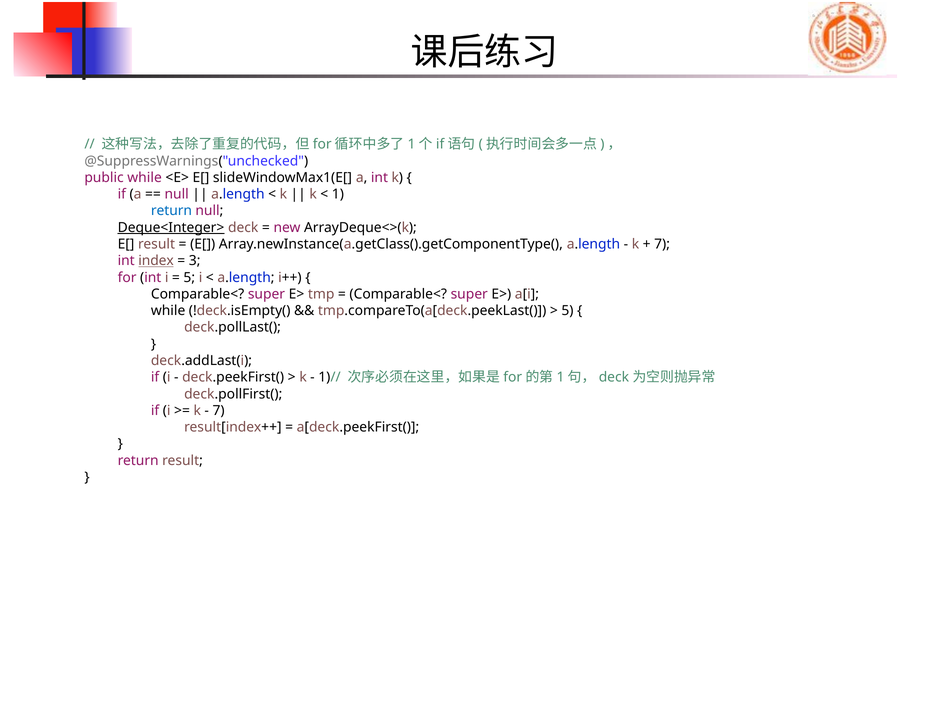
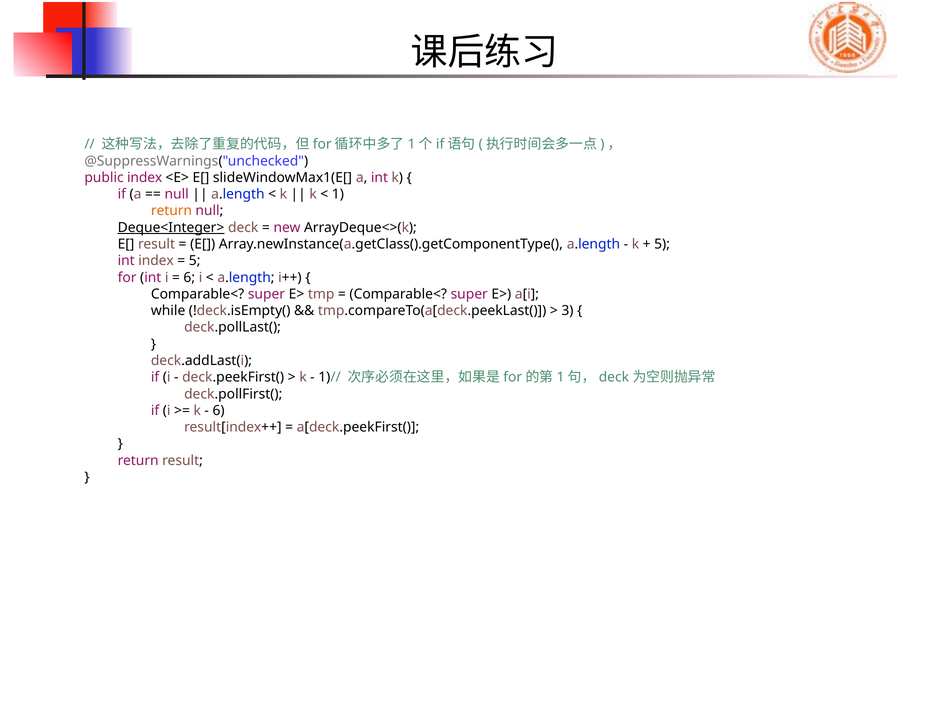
public while: while -> index (145, 178)
return colour: blue -> orange (171, 211)
7: 7 -> 5 (662, 244)
index underline: present -> none (156, 261)
3: 3 -> 5 (195, 261)
5: 5 -> 6 (189, 277)
5: 5 -> 3 (567, 311)
7: 7 -> 6 (219, 410)
